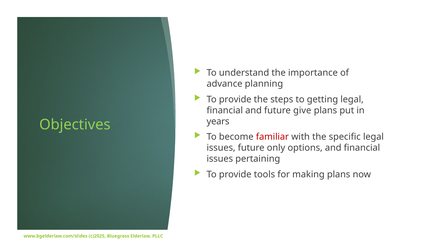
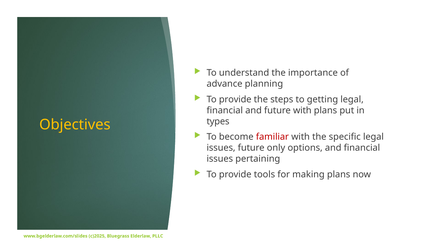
future give: give -> with (302, 111)
years: years -> types (218, 122)
Objectives colour: light green -> yellow (75, 125)
